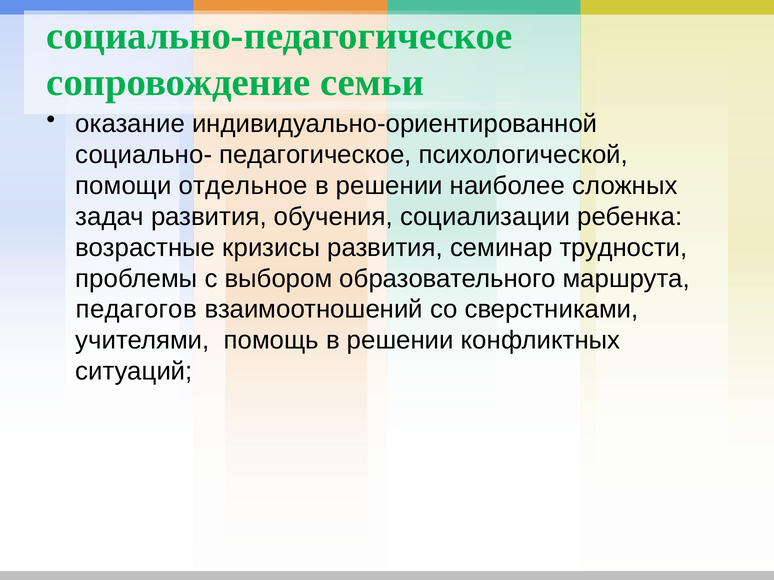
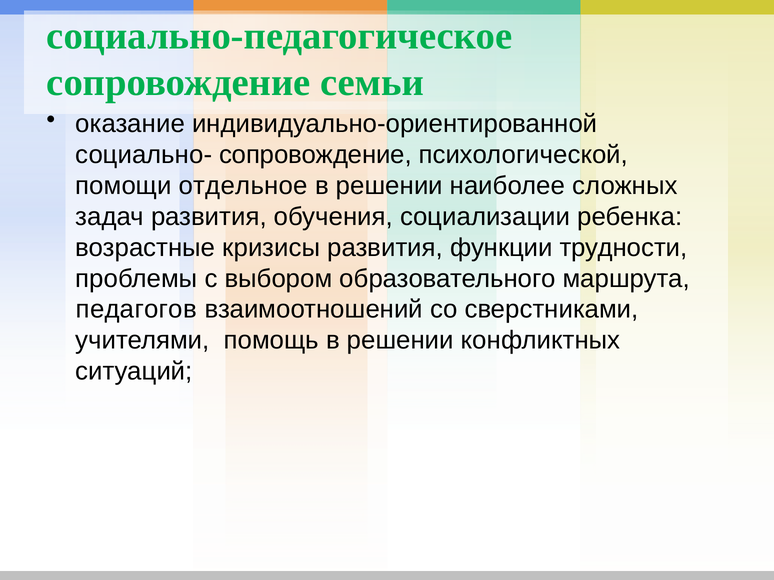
социально- педагогическое: педагогическое -> сопровождение (315, 155)
семинар: семинар -> функции (501, 248)
